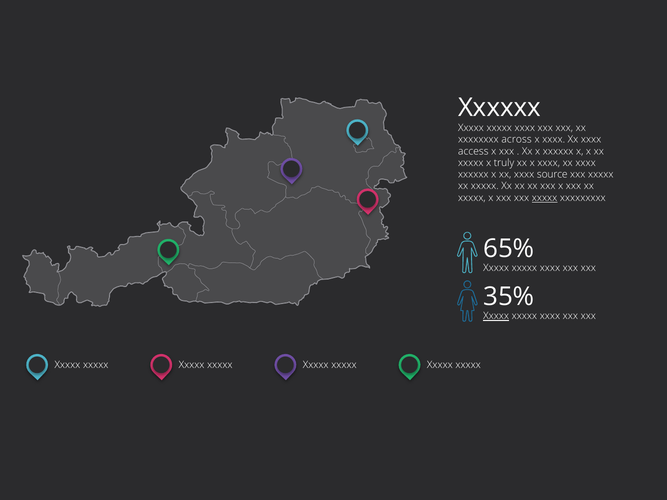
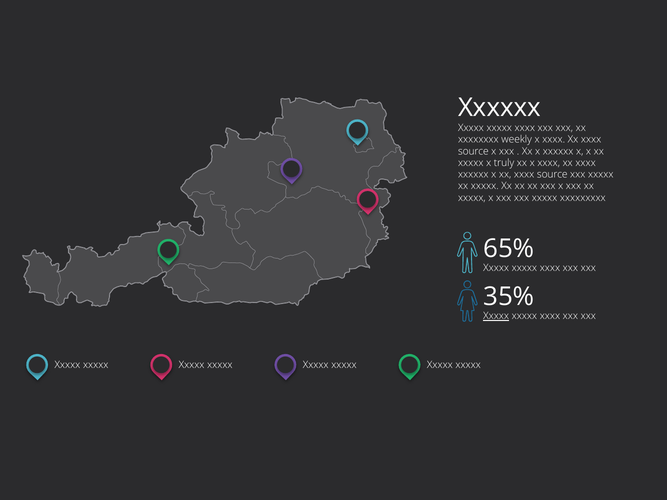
across: across -> weekly (517, 140)
access: access -> source (473, 151)
xxxxx underline: present -> none (545, 198)
